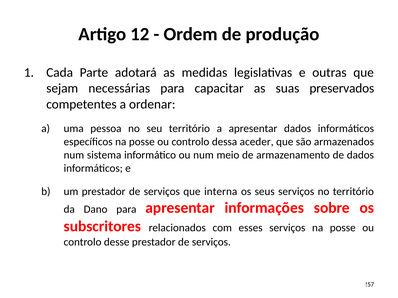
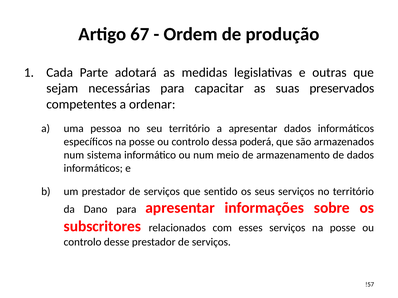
12: 12 -> 67 (140, 34)
aceder: aceder -> poderá (257, 142)
interna: interna -> sentido (221, 192)
